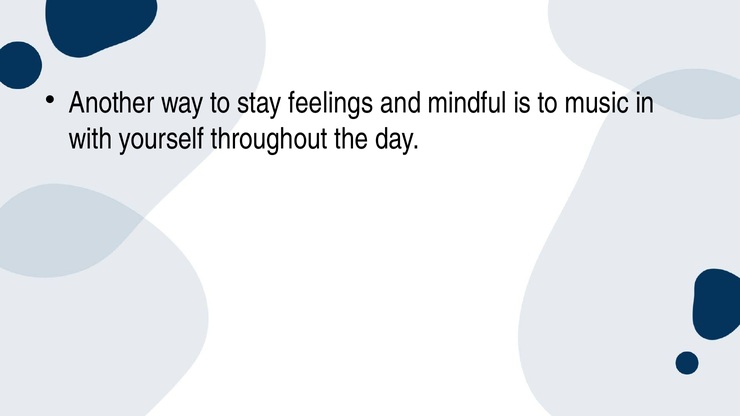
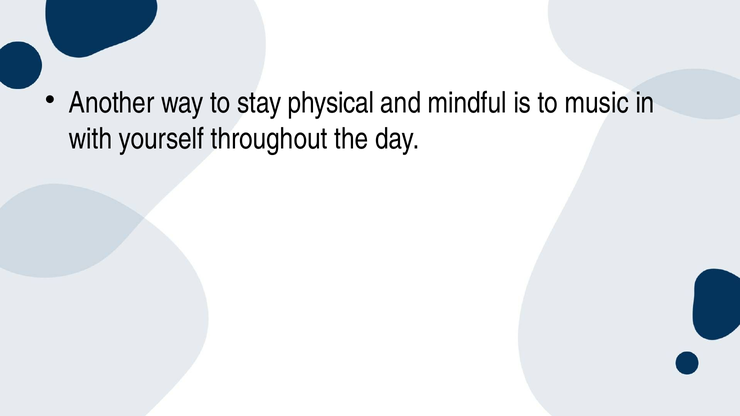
feelings: feelings -> physical (331, 103)
